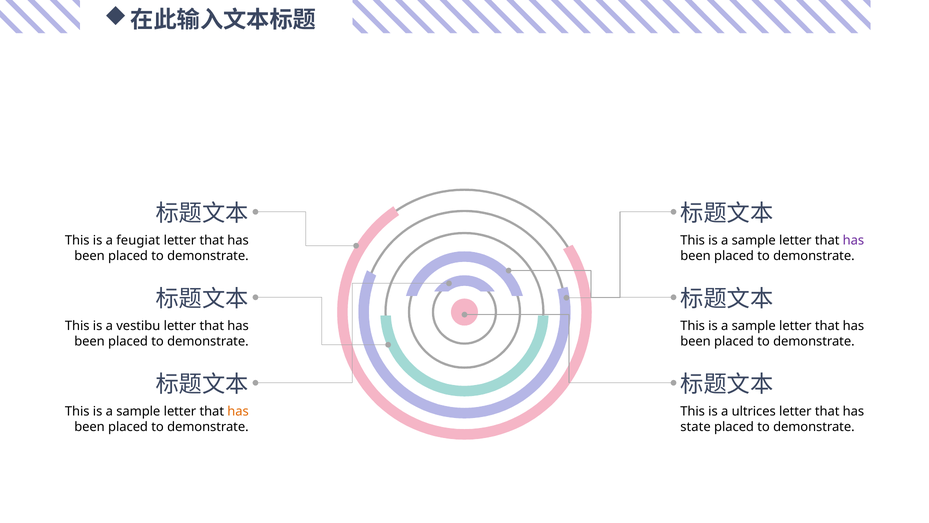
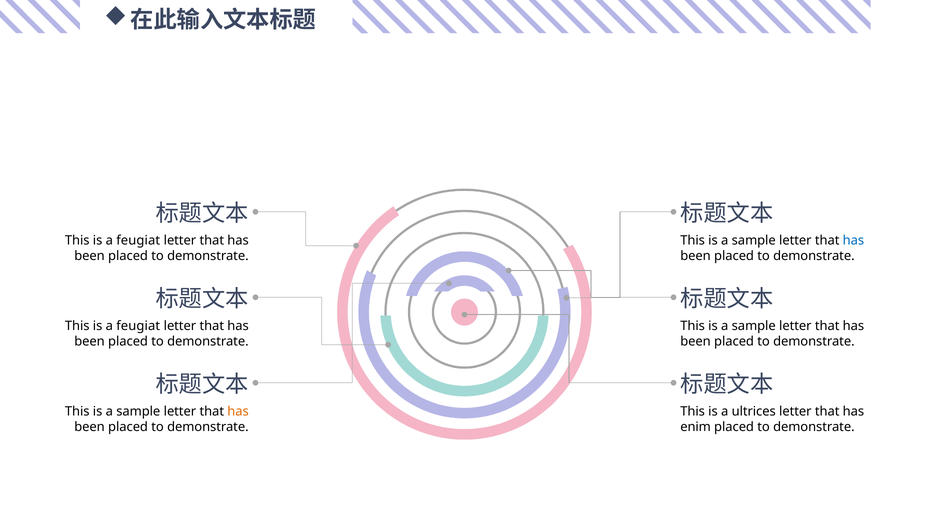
has colour: purple -> blue (853, 240)
vestibu: vestibu -> feugiat (138, 326)
state: state -> enim (696, 427)
